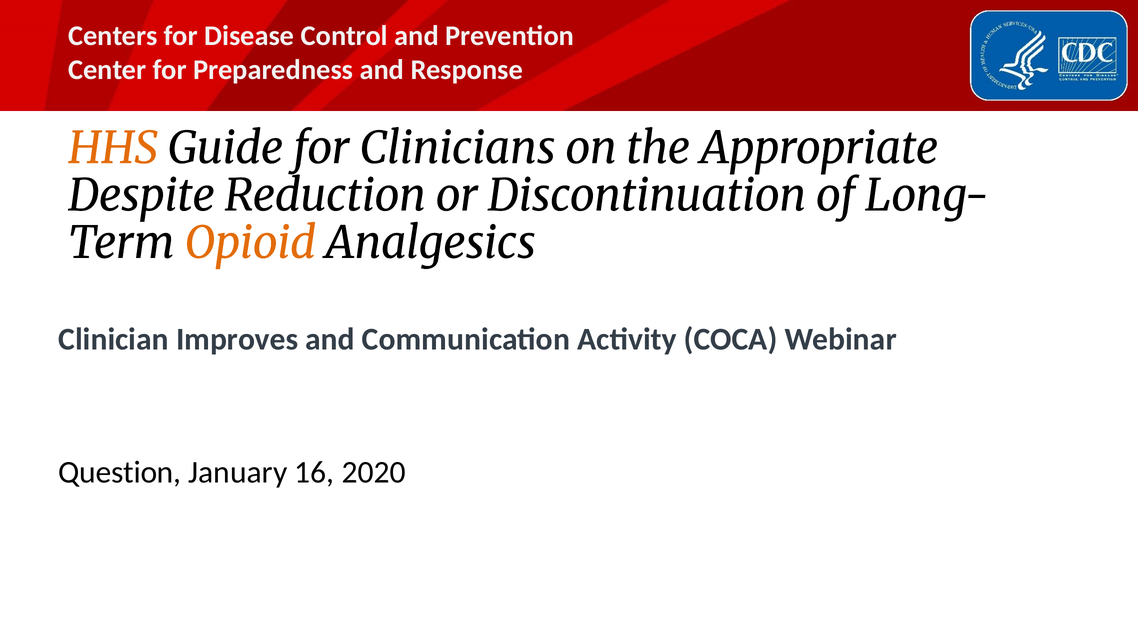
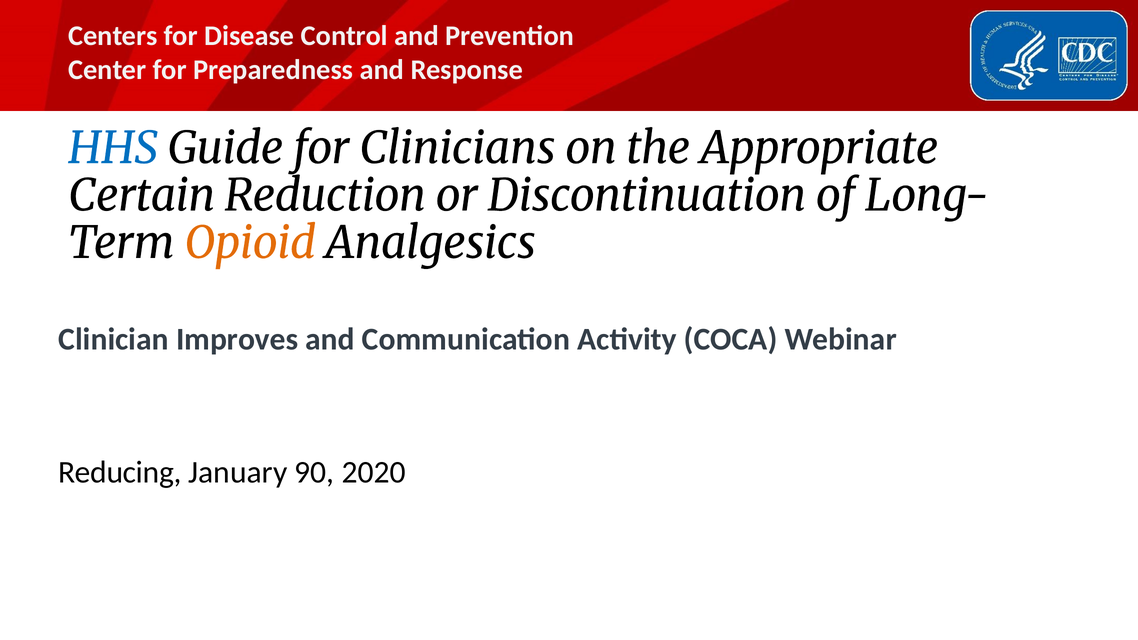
HHS colour: orange -> blue (113, 149)
Despite: Despite -> Certain (142, 196)
Question: Question -> Reducing (120, 472)
16: 16 -> 90 (314, 472)
